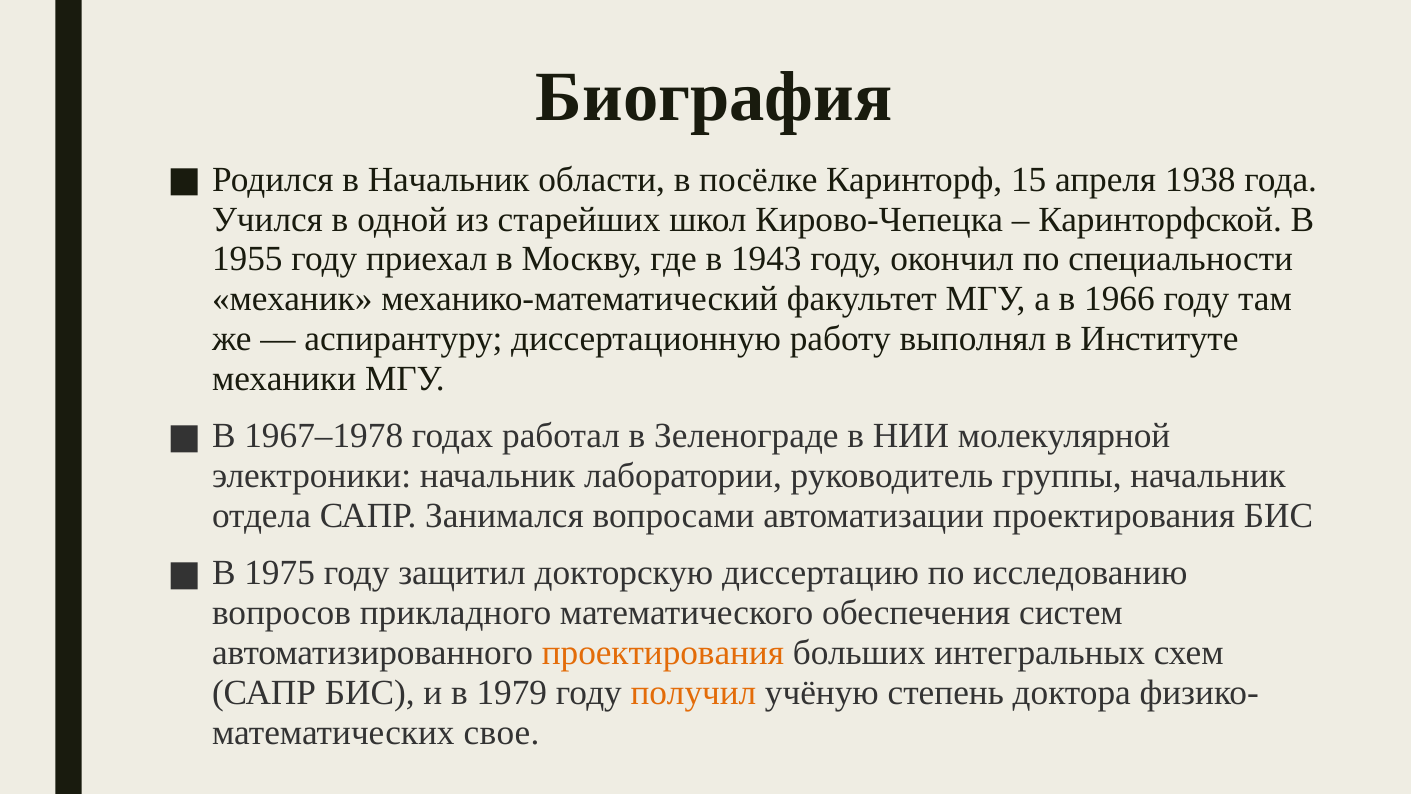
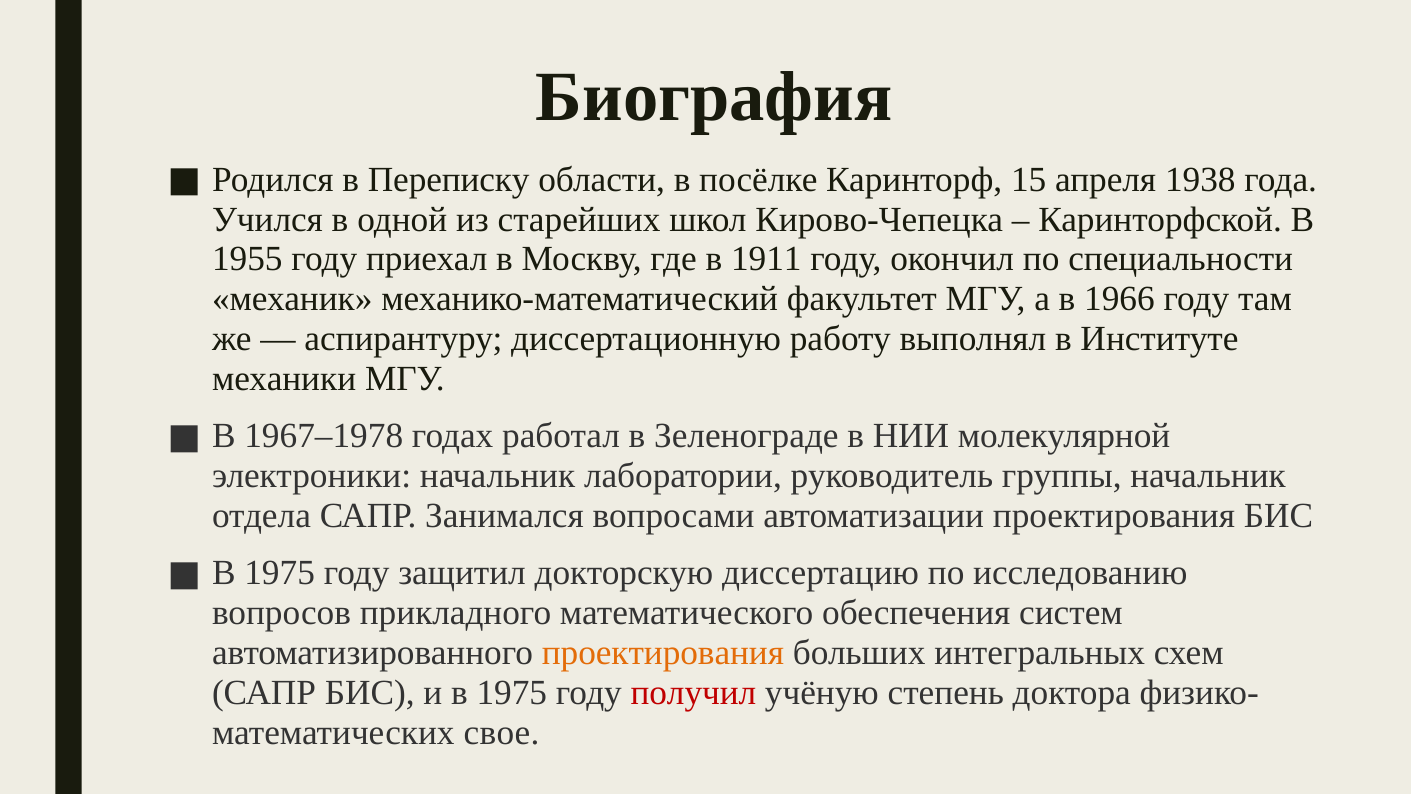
в Начальник: Начальник -> Переписку (449, 180)
1943: 1943 -> 1911 (766, 259)
и в 1979: 1979 -> 1975 (512, 692)
получил colour: orange -> red (693, 692)
